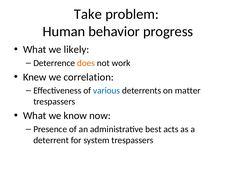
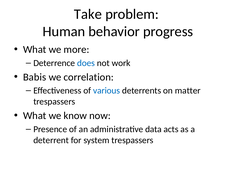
likely: likely -> more (77, 50)
does colour: orange -> blue (86, 63)
Knew: Knew -> Babis (35, 77)
best: best -> data (153, 129)
